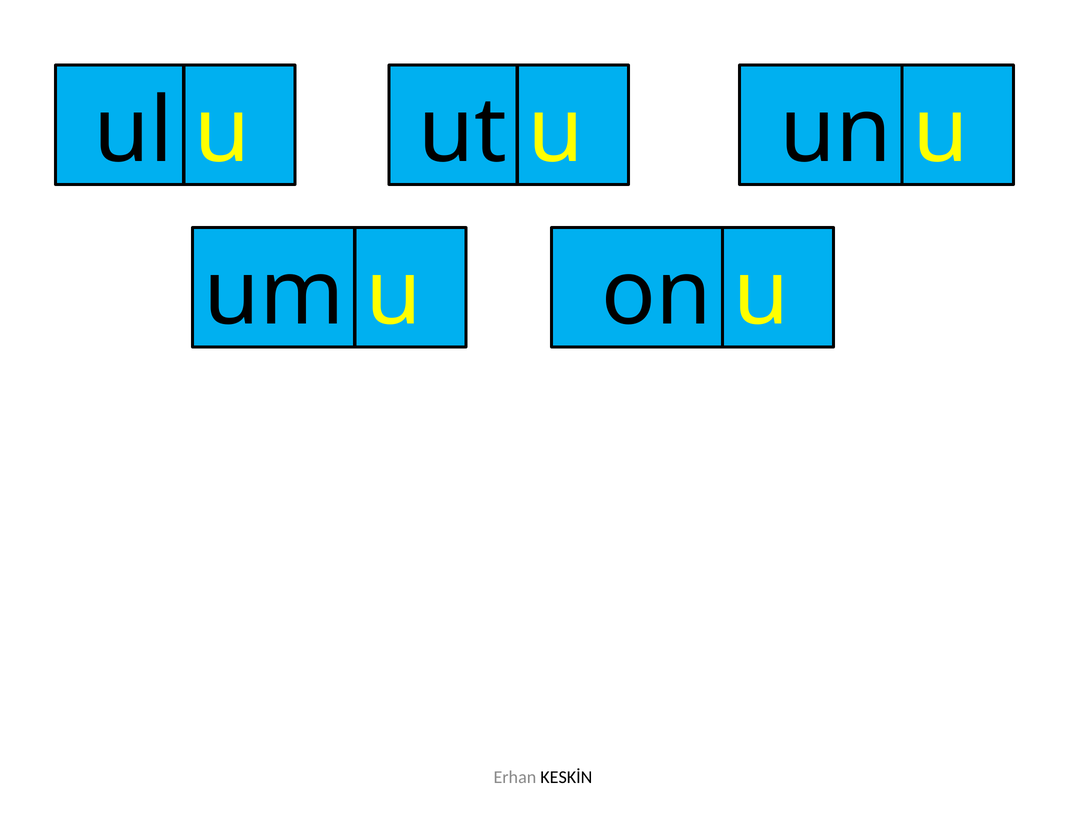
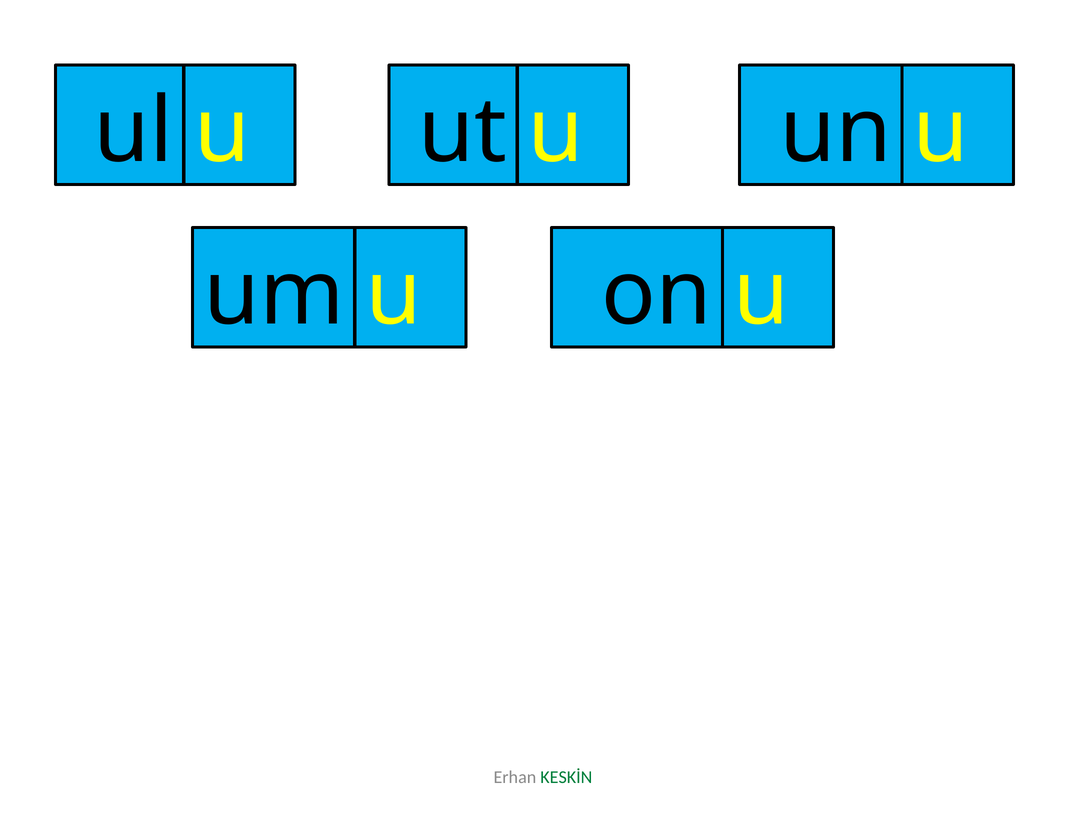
KESKİN colour: black -> green (566, 778)
